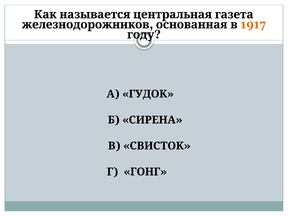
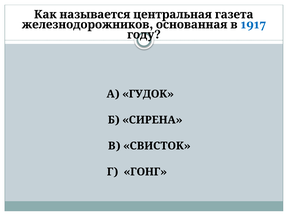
1917 colour: orange -> blue (253, 25)
